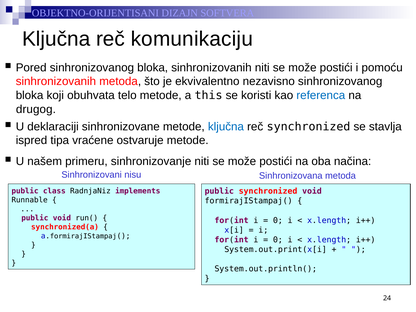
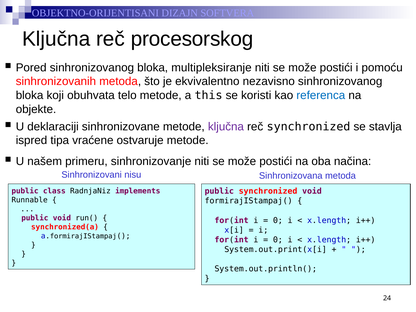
komunikaciju: komunikaciju -> procesorskog (192, 39)
bloka sinhronizovanih: sinhronizovanih -> multipleksiranje (211, 68)
drugog: drugog -> objekte (36, 109)
ključna colour: blue -> purple (226, 127)
